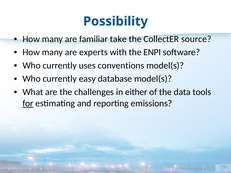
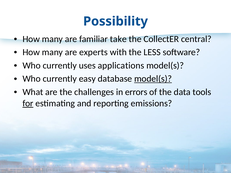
source: source -> central (196, 39)
ENPI: ENPI -> LESS (152, 52)
conventions: conventions -> applications (121, 66)
model(s underline: none -> present (153, 79)
either: either -> errors (136, 92)
